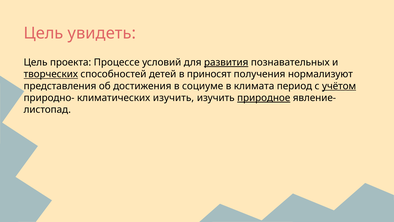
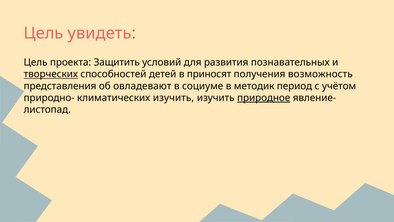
Процессе: Процессе -> Защитить (117, 62)
развития underline: present -> none (226, 62)
нормализуют: нормализуют -> возможность (320, 74)
достижения: достижения -> овладевают (142, 86)
климата: климата -> методик (254, 86)
учётом underline: present -> none (339, 86)
